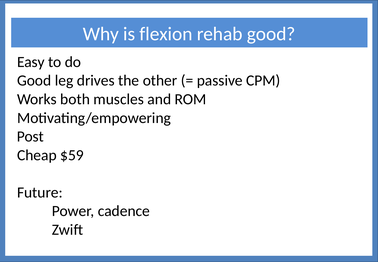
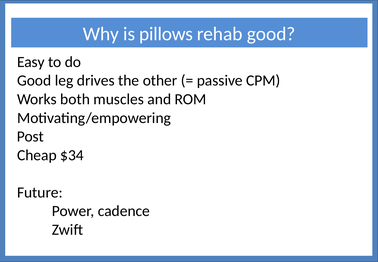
flexion: flexion -> pillows (166, 34)
$59: $59 -> $34 (72, 155)
